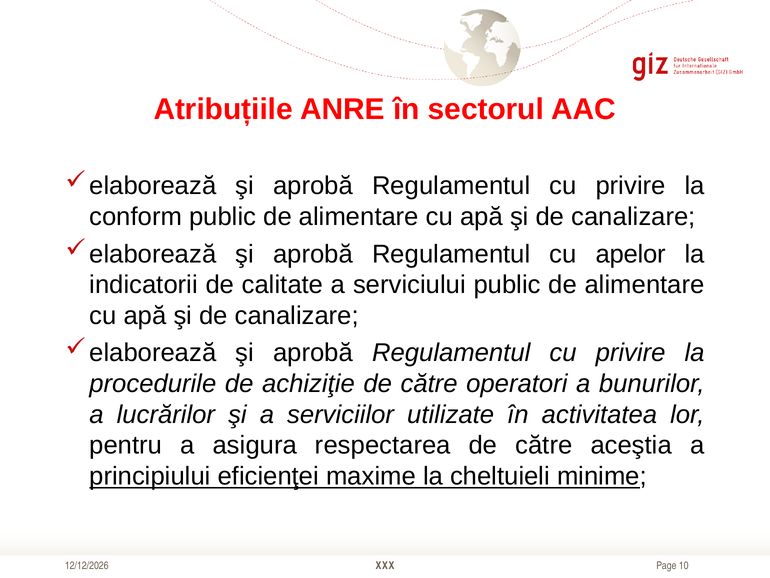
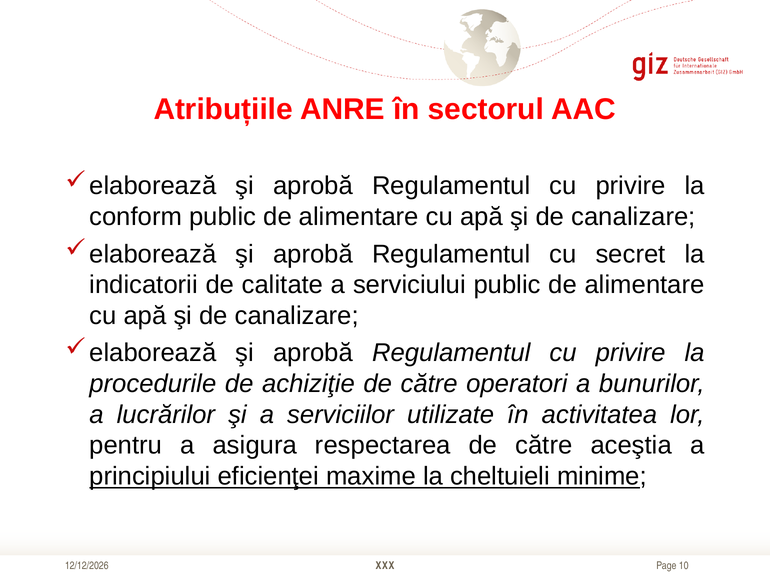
apelor: apelor -> secret (631, 254)
